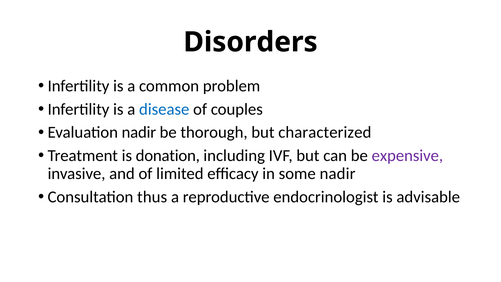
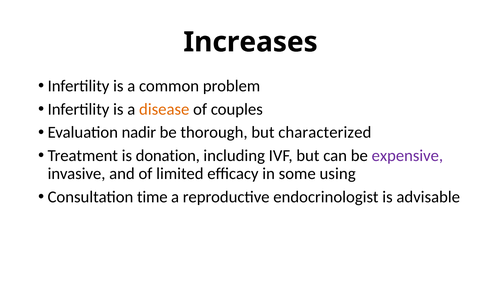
Disorders: Disorders -> Increases (251, 42)
disease colour: blue -> orange (164, 109)
some nadir: nadir -> using (338, 174)
thus: thus -> time (152, 197)
